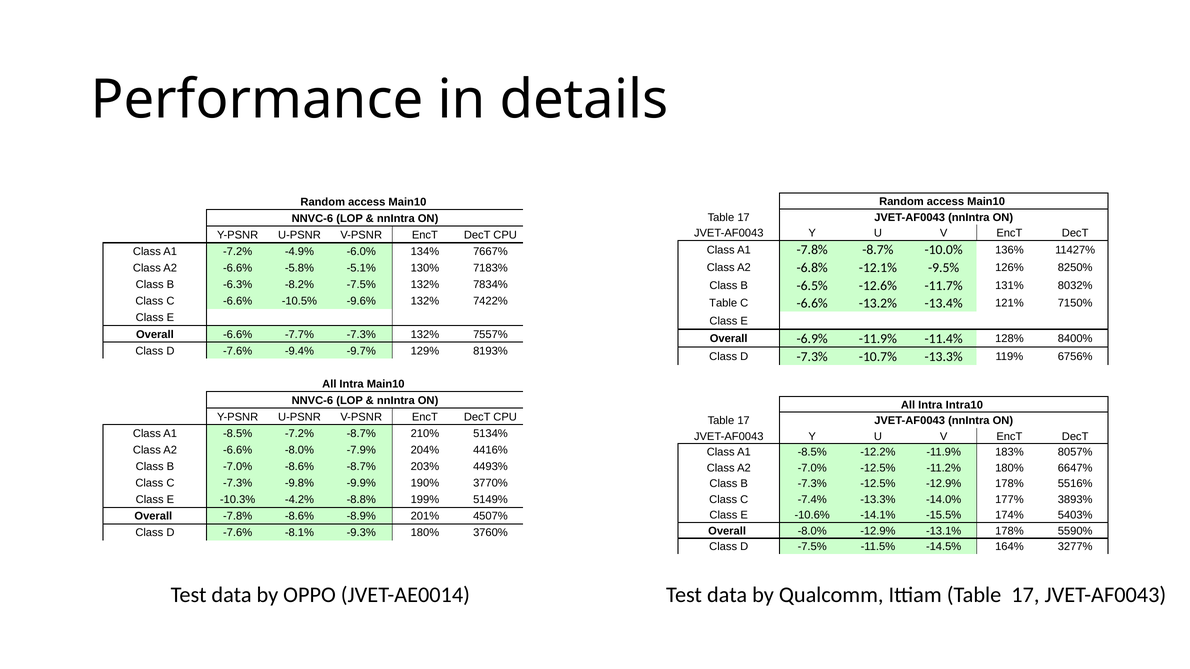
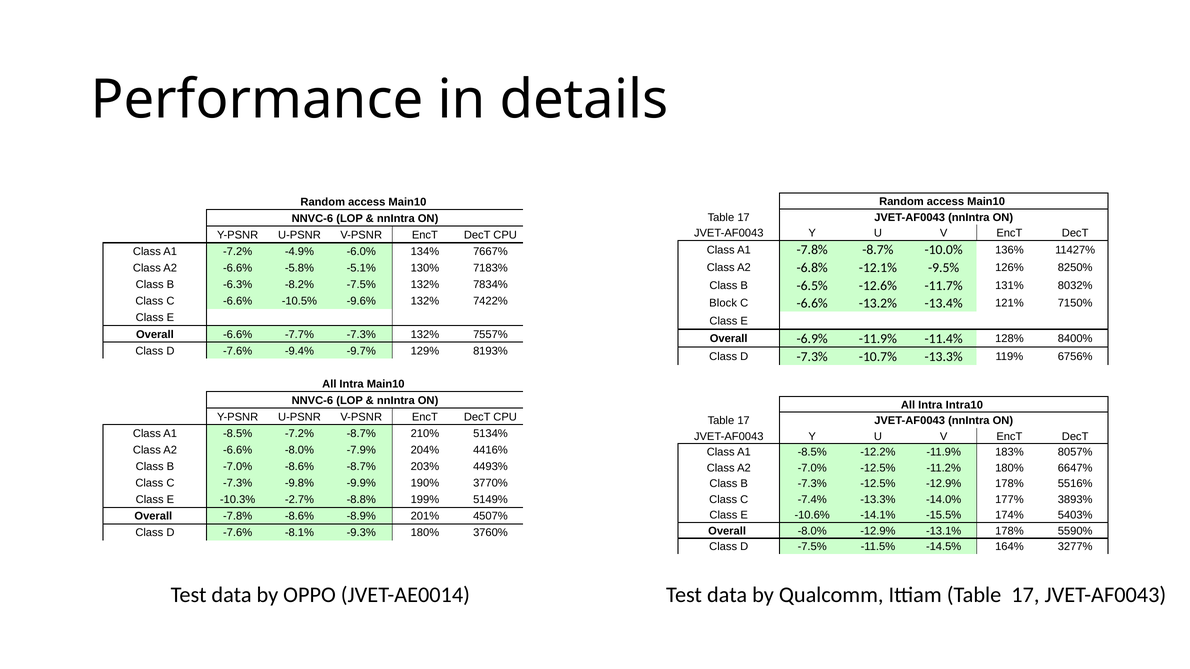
Table: Table -> Block (723, 303)
-4.2%: -4.2% -> -2.7% (299, 500)
